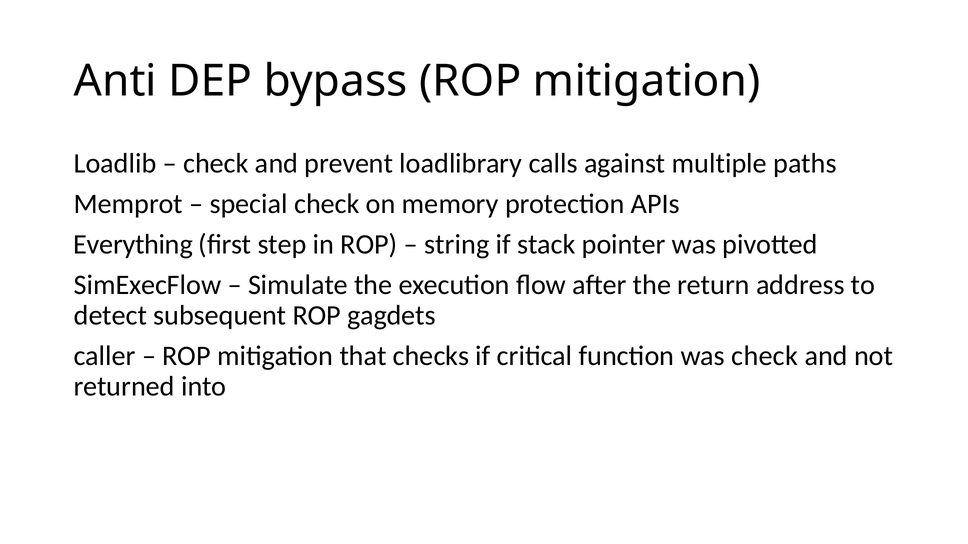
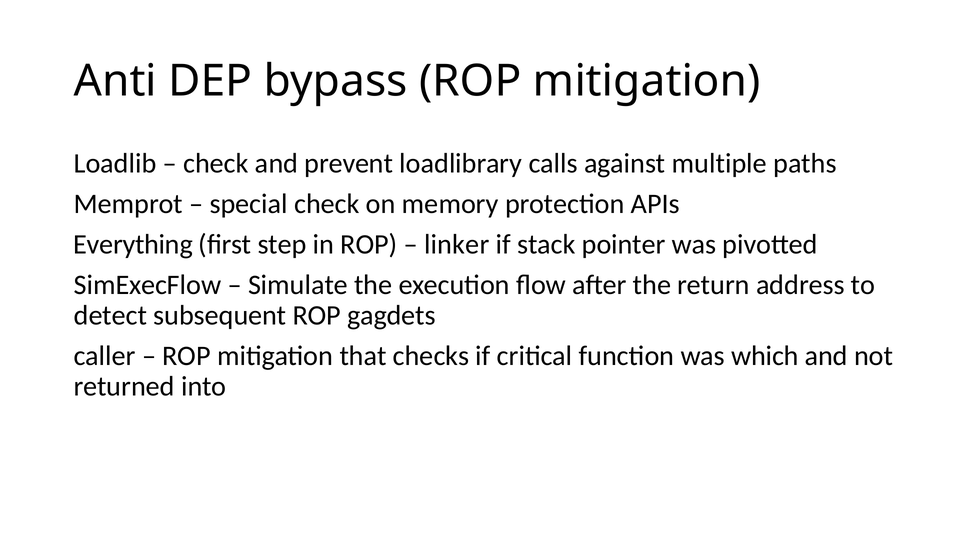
string: string -> linker (457, 245)
was check: check -> which (765, 357)
